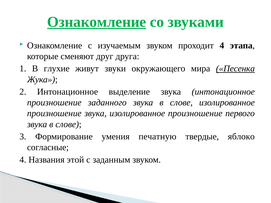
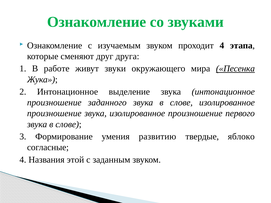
Ознакомление underline: present -> none (97, 22)
глухие: глухие -> работе (57, 69)
печатную: печатную -> развитию (157, 137)
